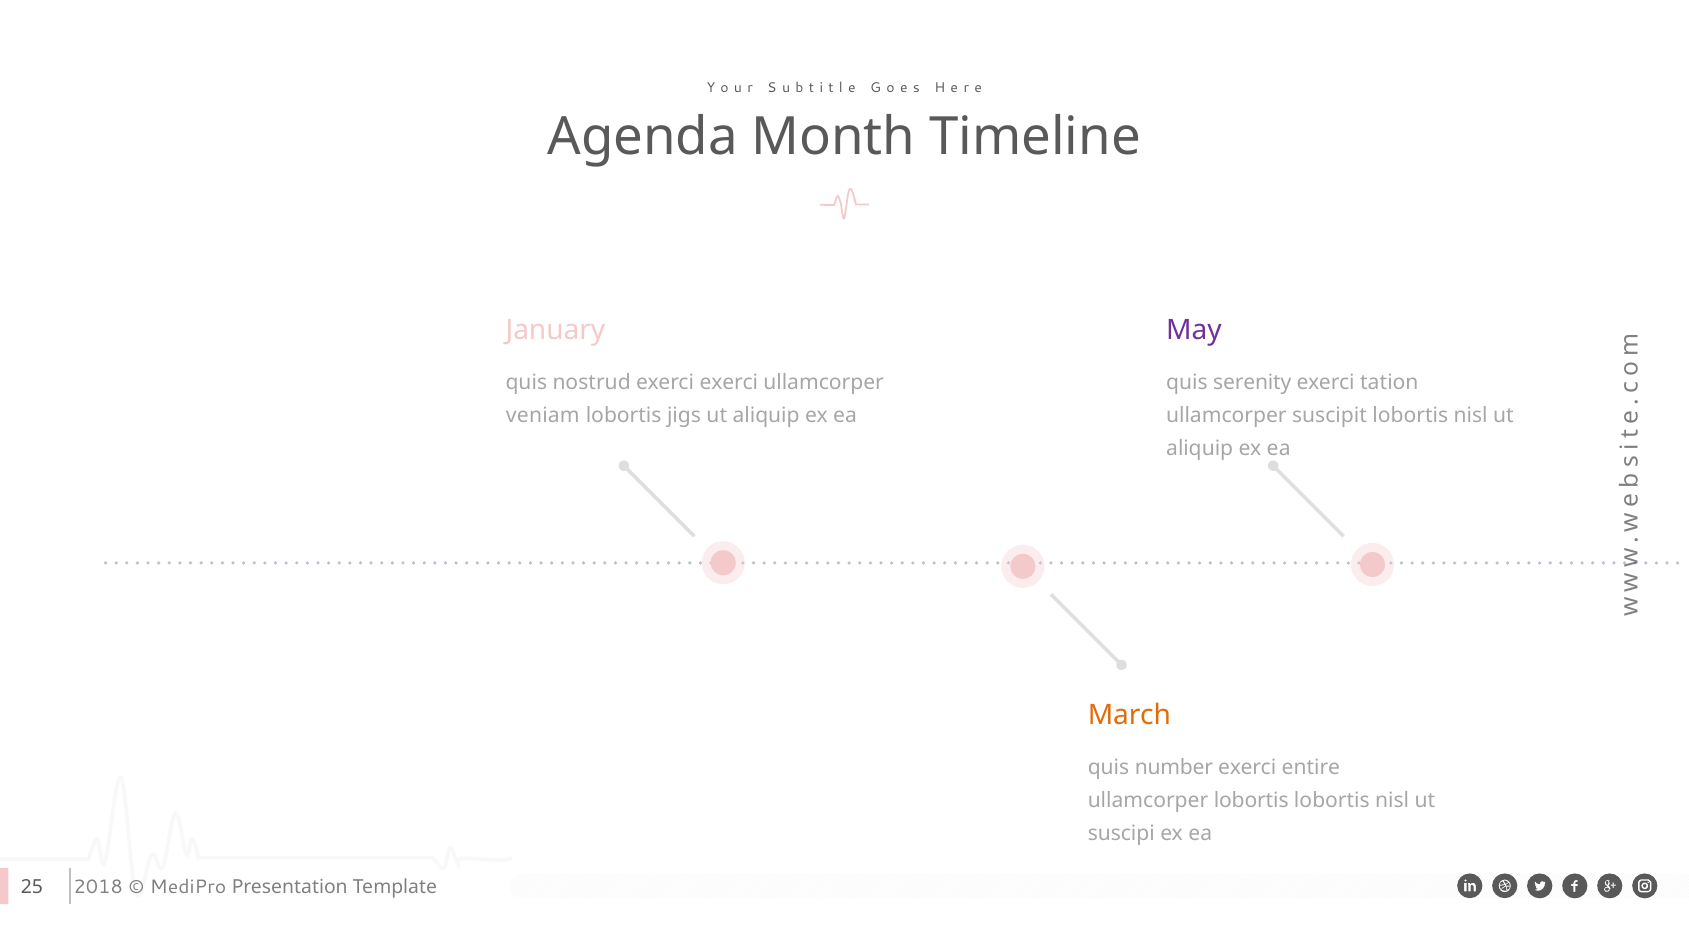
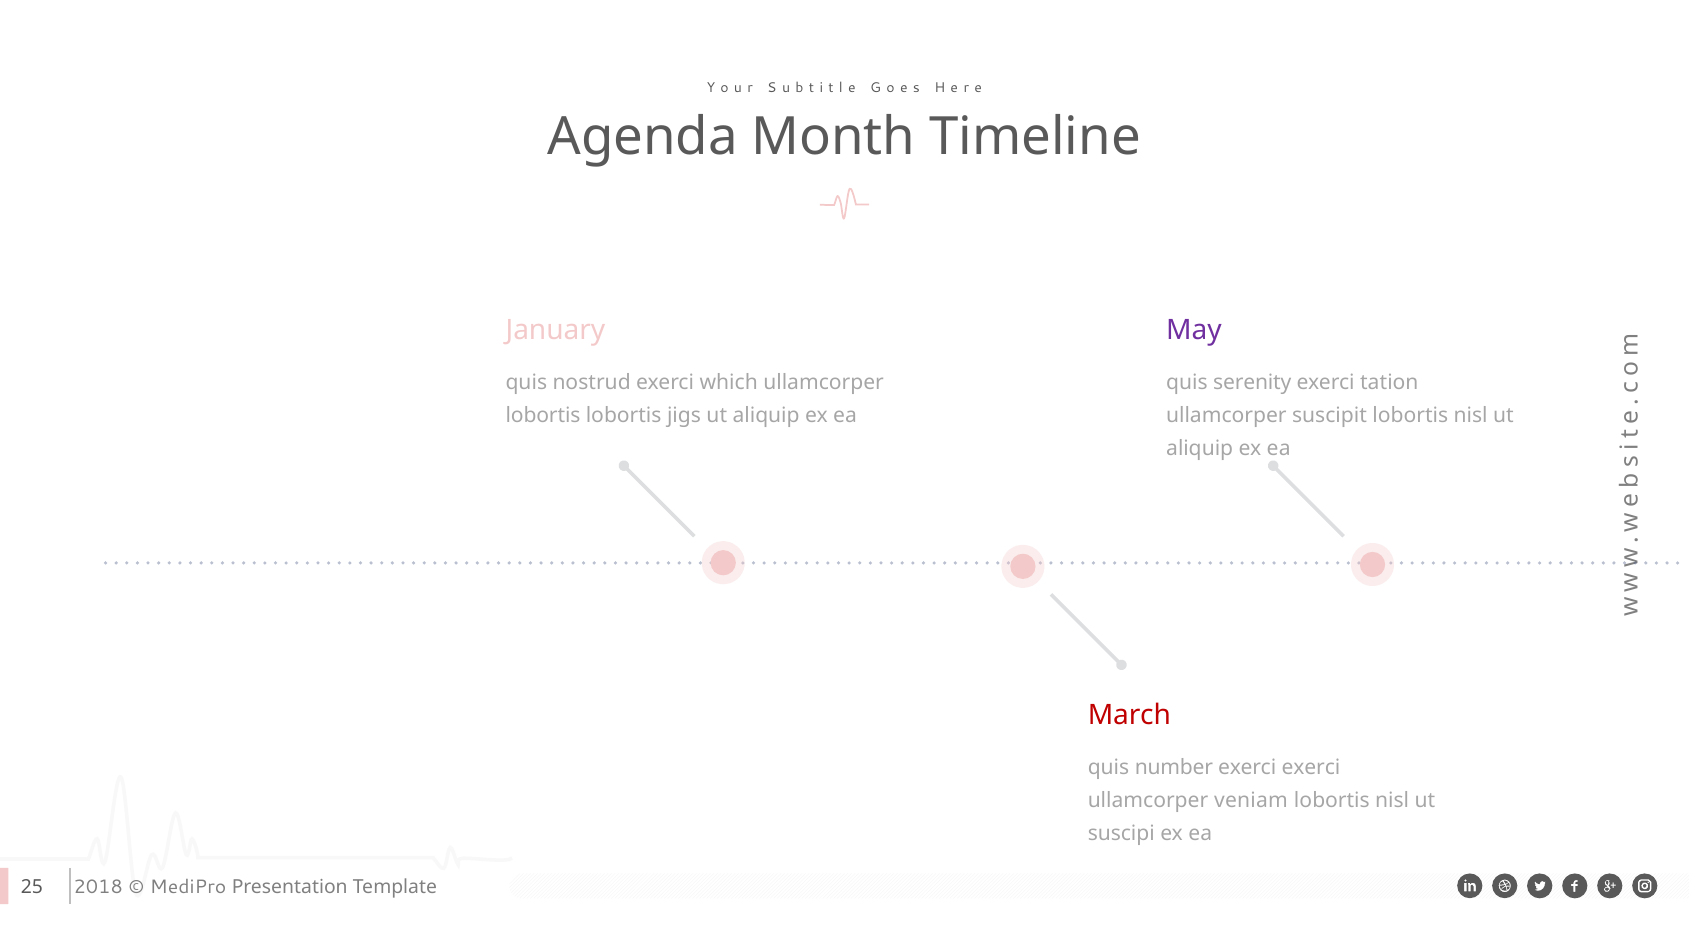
exerci exerci: exerci -> which (729, 383)
veniam: veniam -> lobortis (543, 416)
March colour: orange -> red (1129, 715)
exerci entire: entire -> exerci (1311, 767)
ullamcorper lobortis: lobortis -> veniam (1251, 800)
